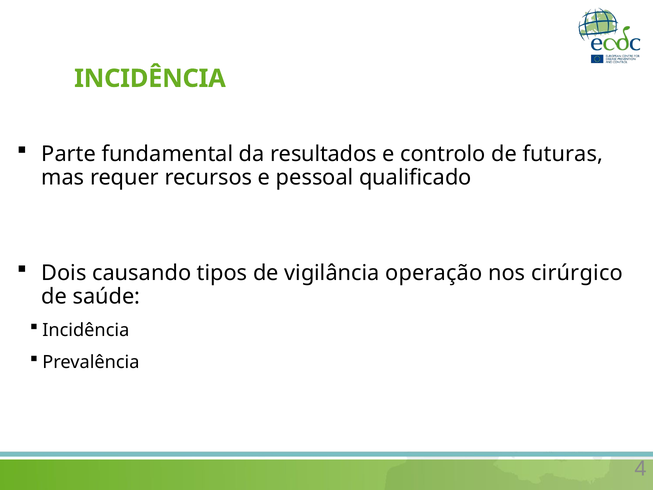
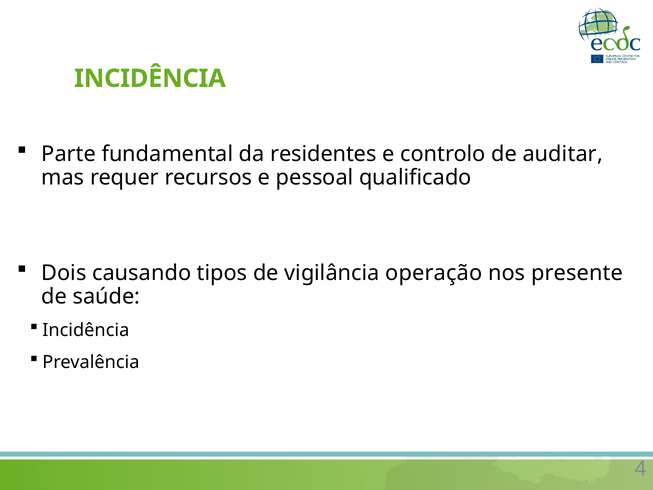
resultados: resultados -> residentes (323, 154)
futuras: futuras -> auditar (563, 154)
cirúrgico: cirúrgico -> presente (577, 273)
